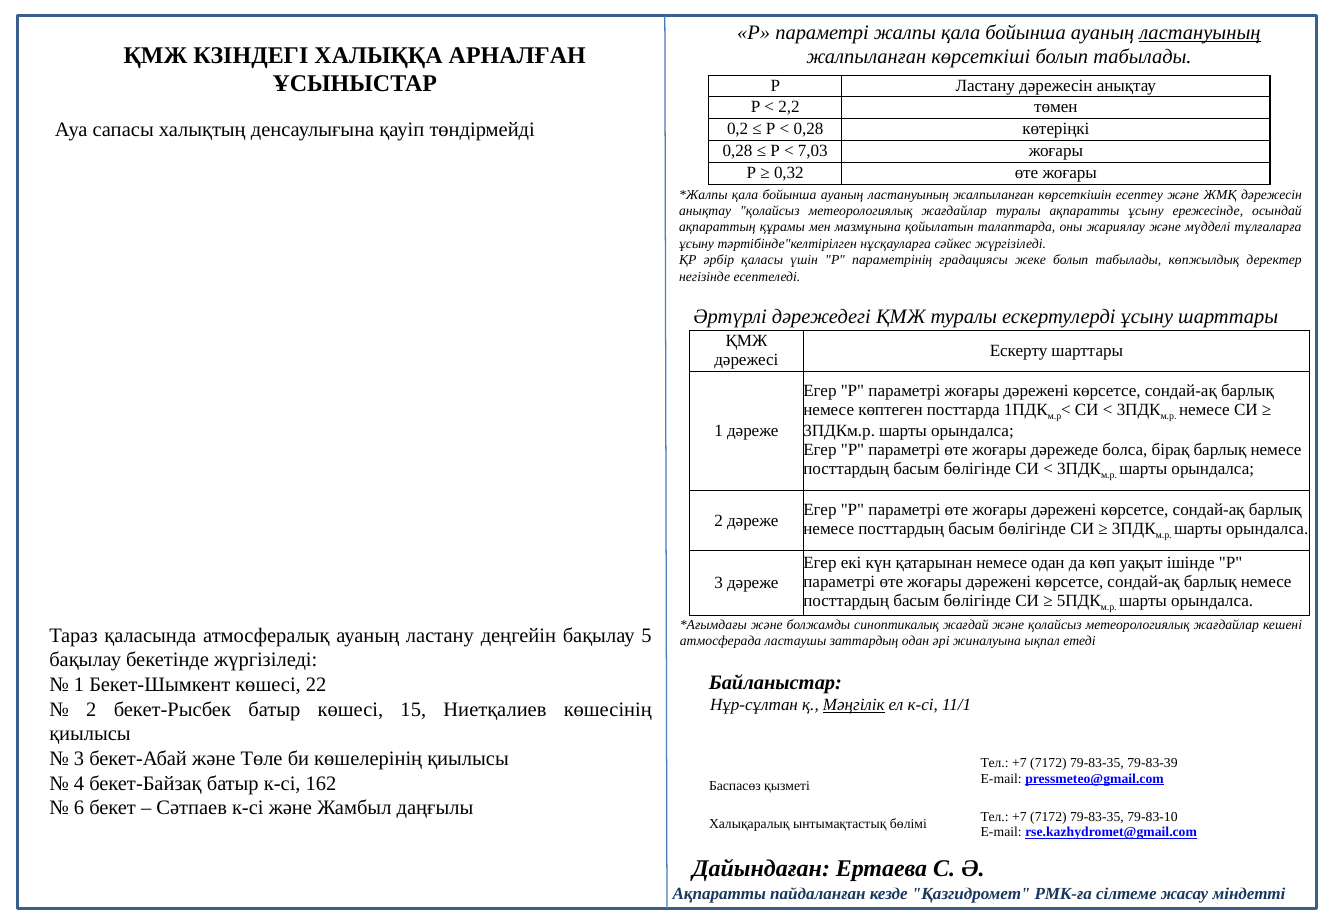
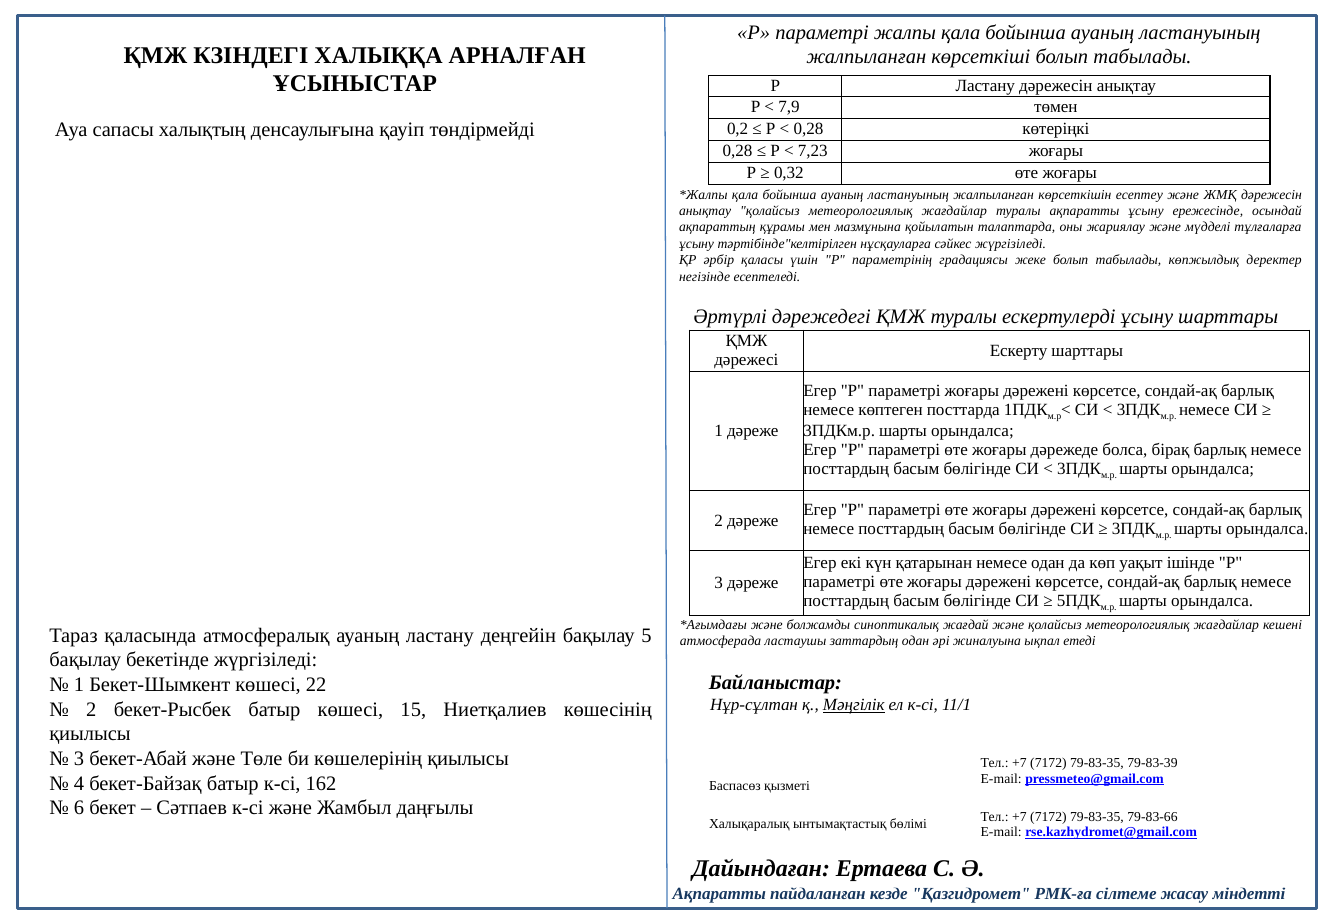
ластануының underline: present -> none (1200, 33)
2,2: 2,2 -> 7,9 (789, 107)
7,03: 7,03 -> 7,23 (813, 151)
79-83-10: 79-83-10 -> 79-83-66 (1152, 816)
